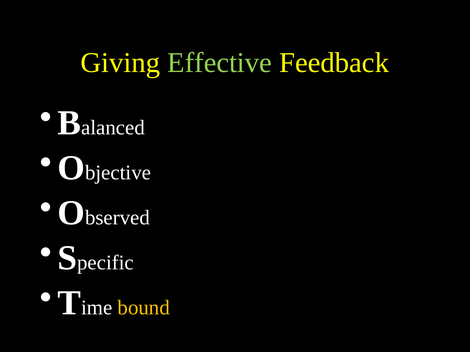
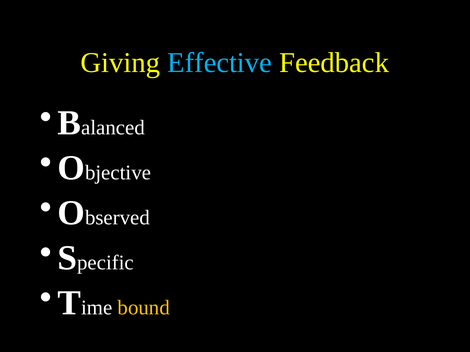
Effective colour: light green -> light blue (220, 63)
